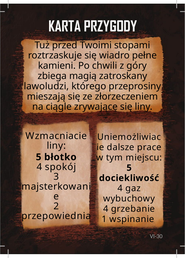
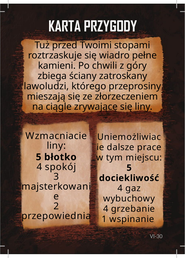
magią: magią -> ściany (83, 76)
